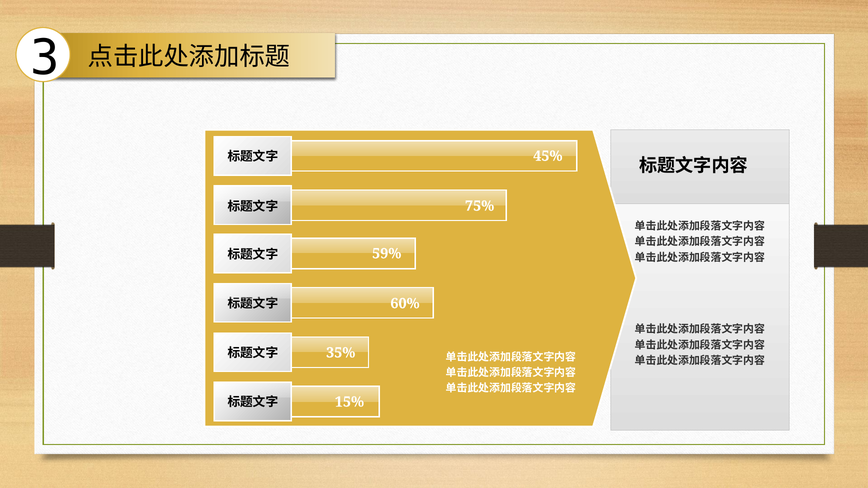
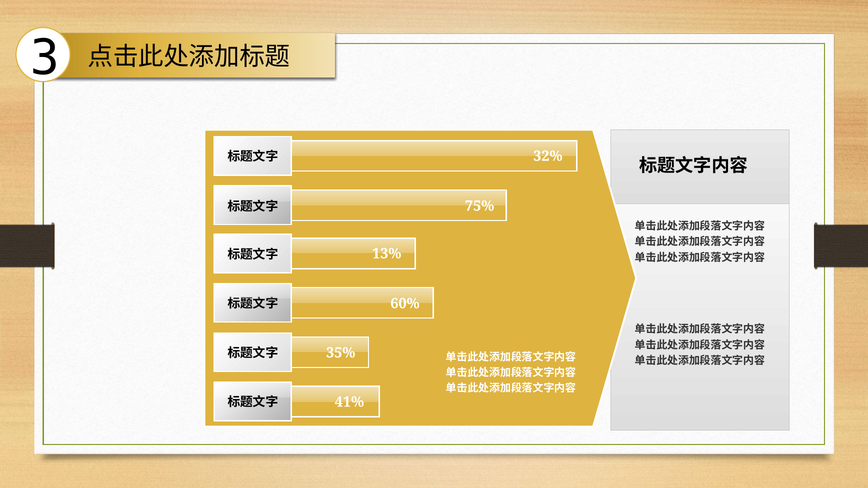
45%: 45% -> 32% (548, 156)
59%: 59% -> 13% (387, 254)
15%: 15% -> 41% (349, 402)
